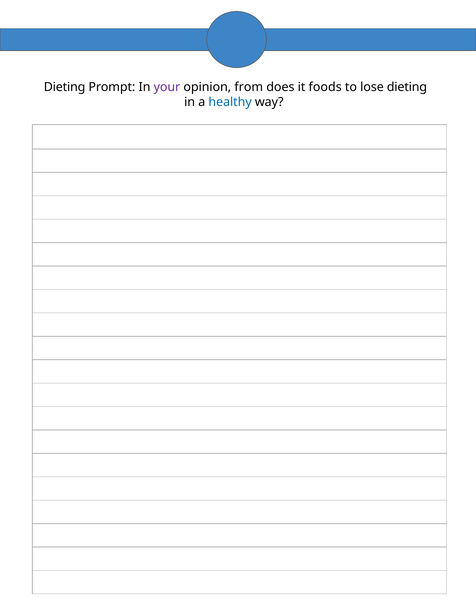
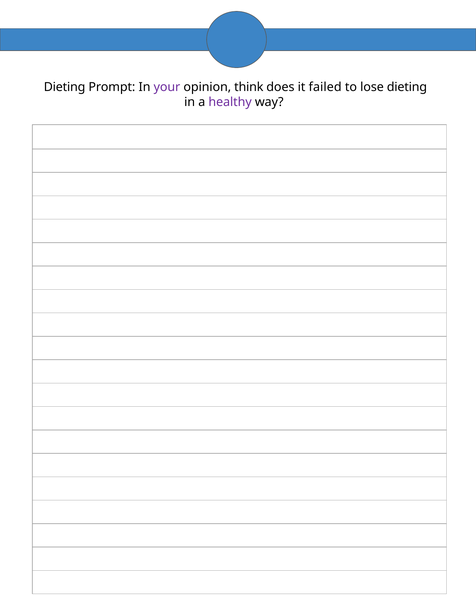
from: from -> think (249, 87)
foods: foods -> failed (325, 87)
healthy colour: blue -> purple (230, 102)
